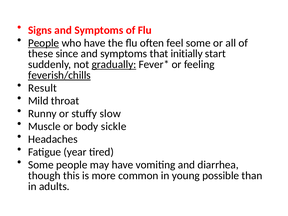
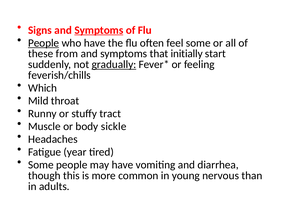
Symptoms underline: none -> present (99, 30)
since: since -> from (67, 54)
feverish/chills underline: present -> none (59, 75)
Result: Result -> Which (43, 88)
slow: slow -> tract (110, 114)
possible: possible -> nervous (221, 176)
